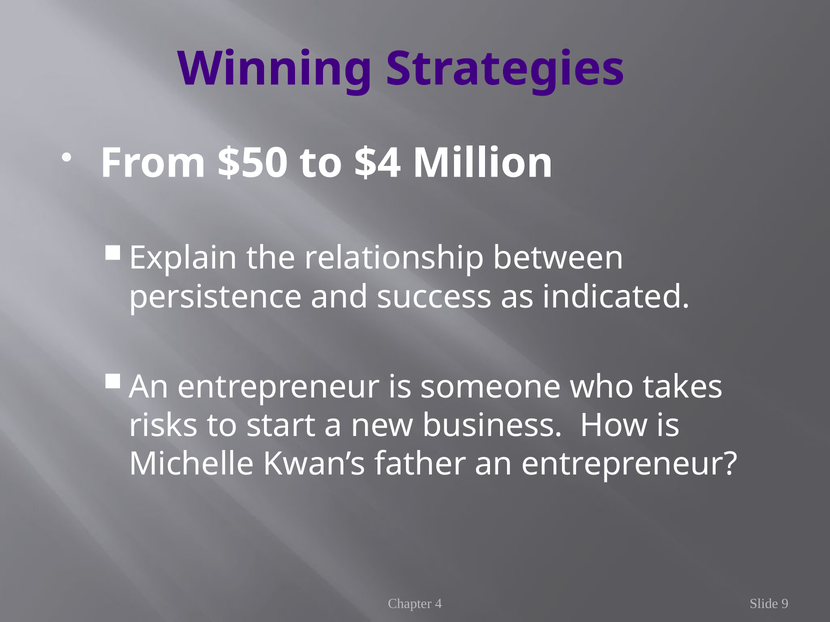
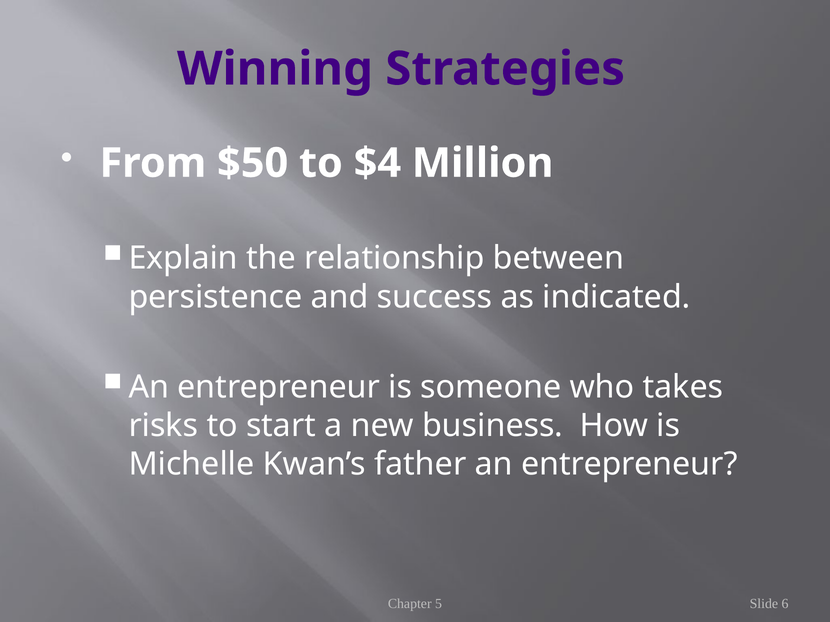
4: 4 -> 5 (439, 604)
9: 9 -> 6 (785, 604)
